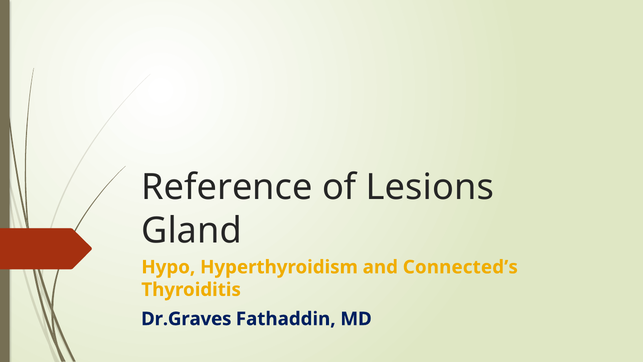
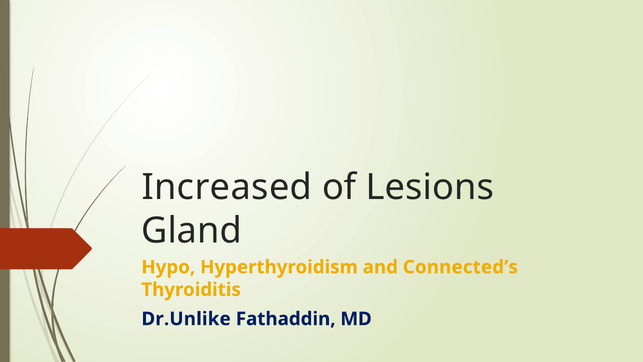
Reference: Reference -> Increased (227, 187)
Dr.Graves: Dr.Graves -> Dr.Unlike (186, 319)
